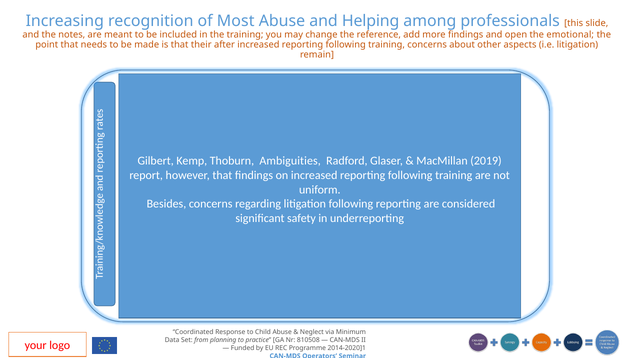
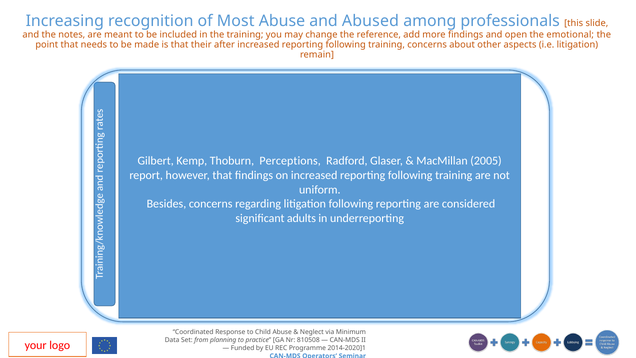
Helping: Helping -> Abused (370, 21)
Ambiguities: Ambiguities -> Perceptions (290, 161)
2019: 2019 -> 2005 (486, 161)
safety: safety -> adults (301, 218)
